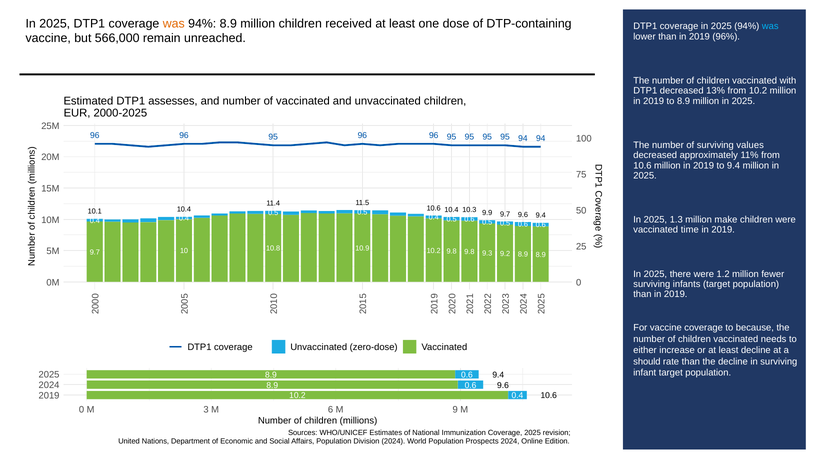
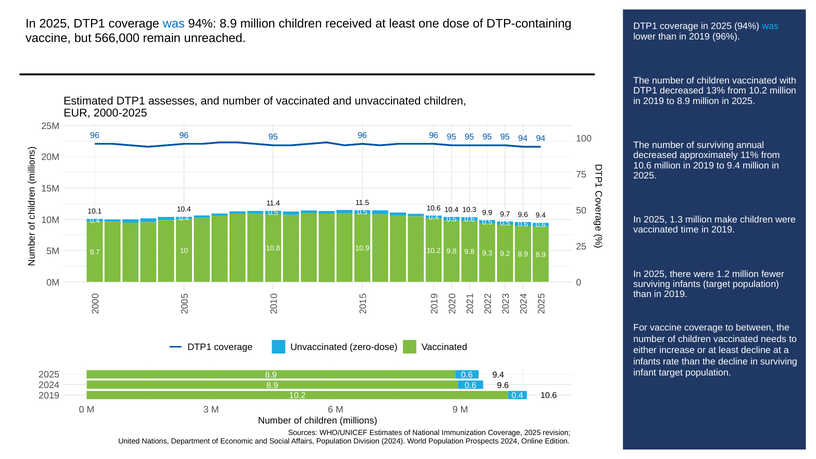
was colour: orange -> blue (174, 24)
values: values -> annual (750, 145)
because: because -> between (755, 328)
should: should -> infants (647, 362)
